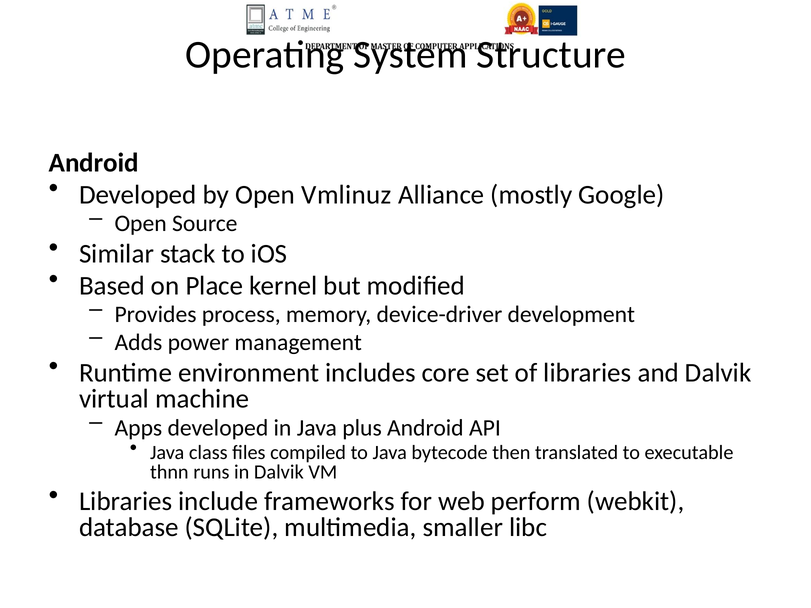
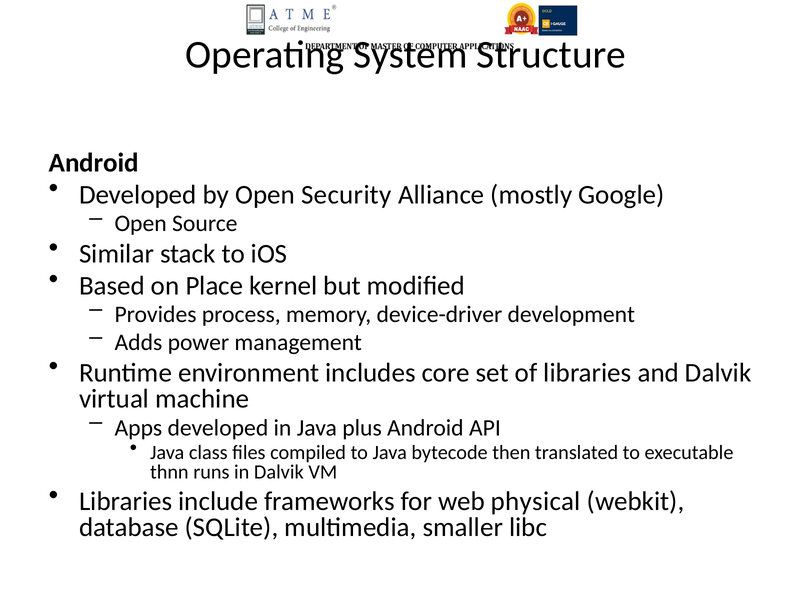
Vmlinuz: Vmlinuz -> Security (346, 195)
perform: perform -> physical (536, 502)
